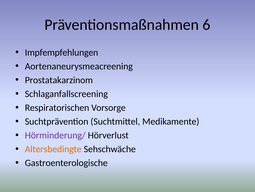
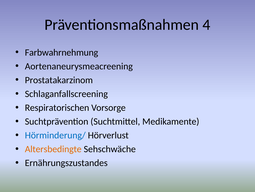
6: 6 -> 4 (206, 25)
Impfempfehlungen: Impfempfehlungen -> Farbwahrnehmung (62, 52)
Hörminderung/ colour: purple -> blue (55, 135)
Gastroenterologische: Gastroenterologische -> Ernährungszustandes (66, 162)
